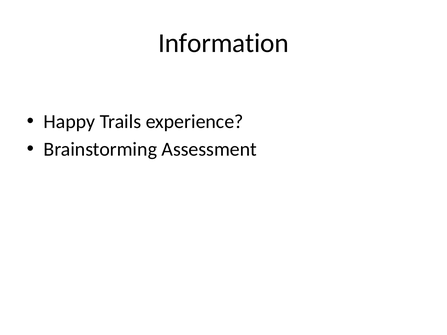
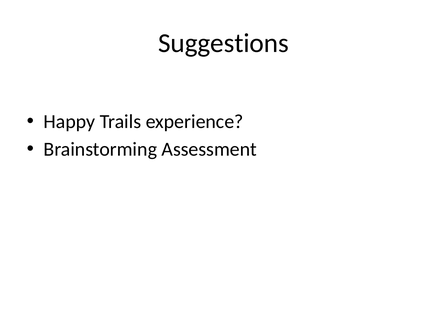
Information: Information -> Suggestions (223, 43)
